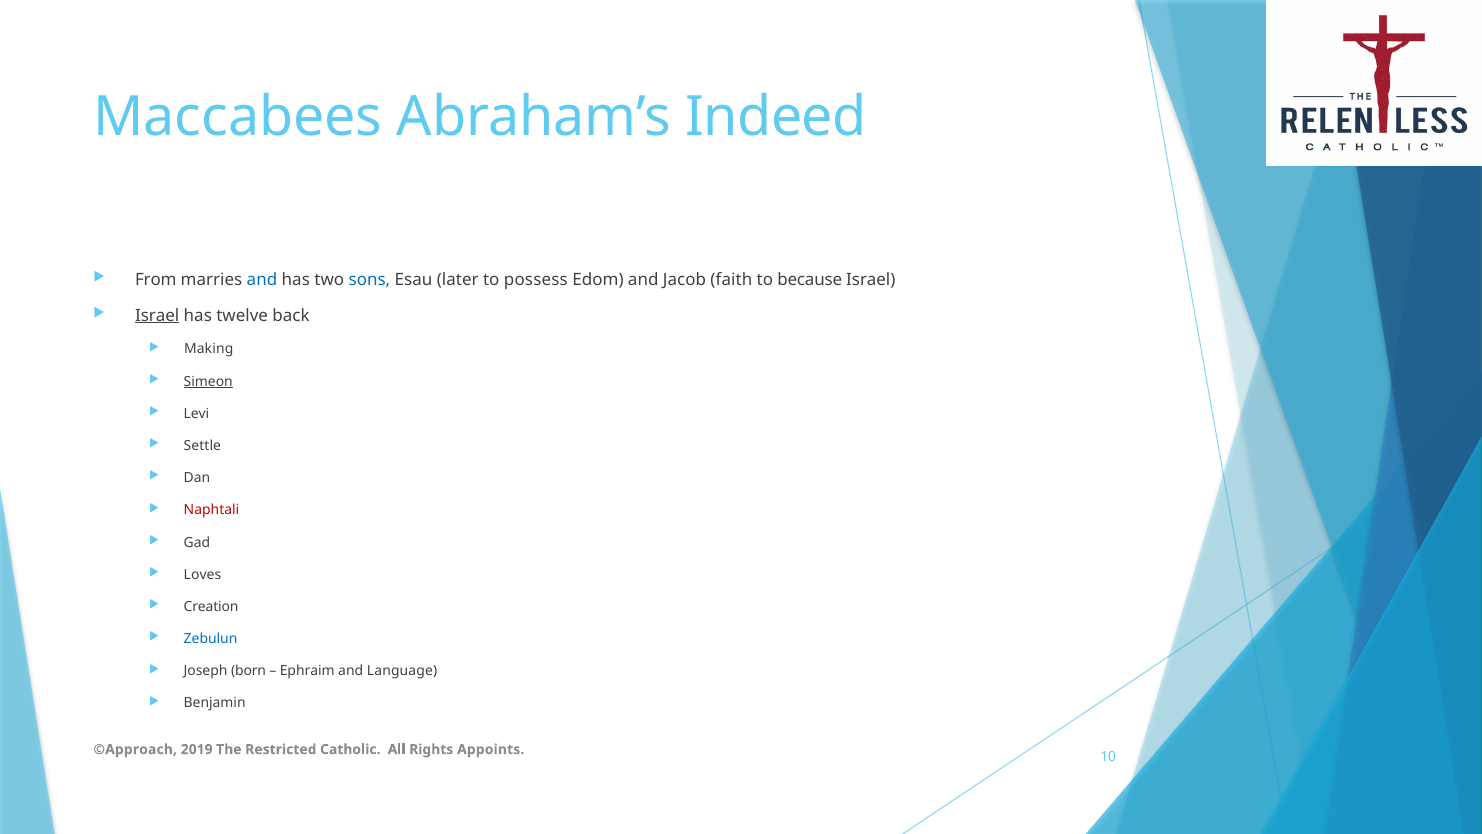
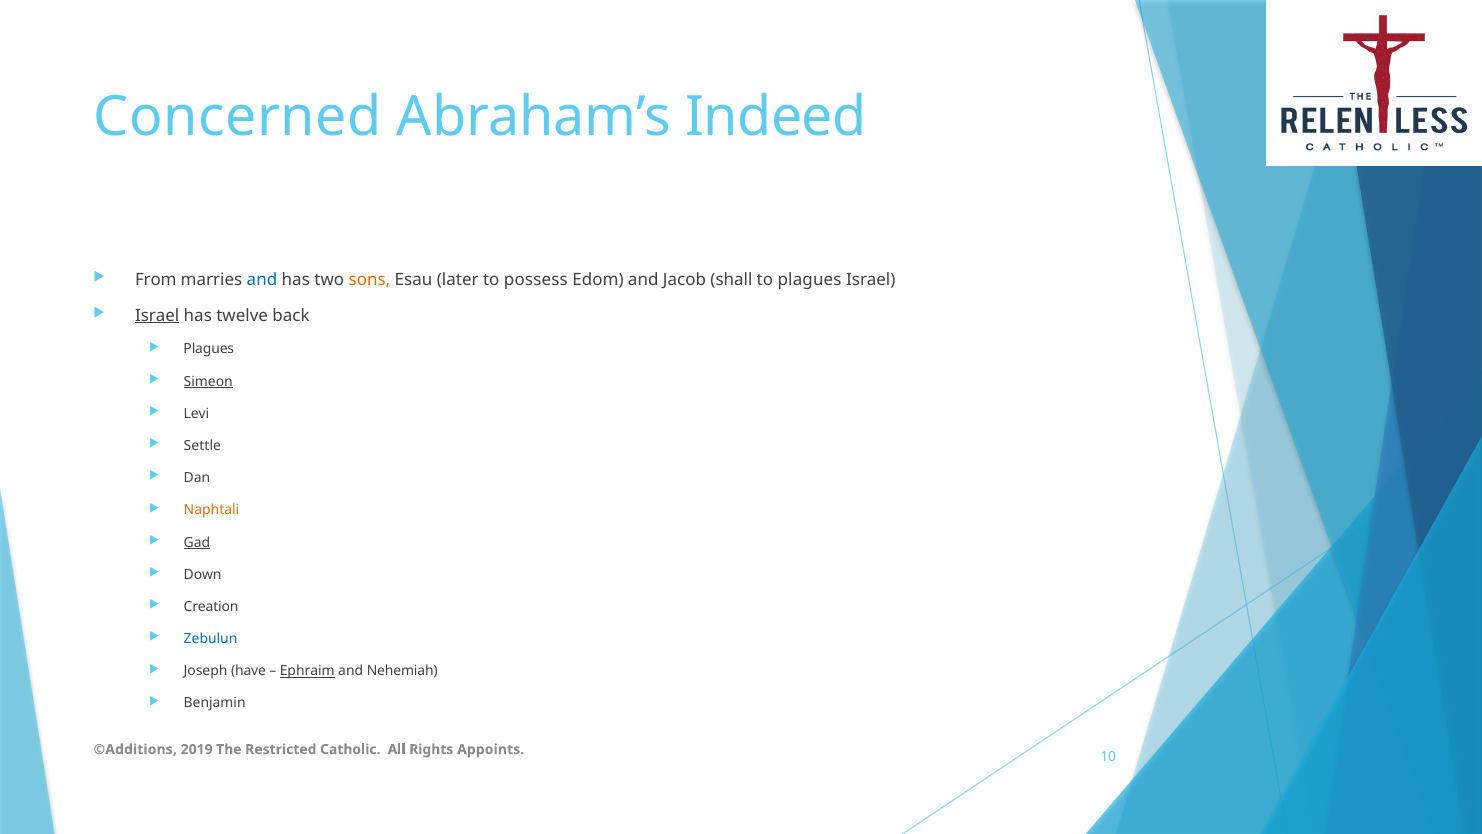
Maccabees: Maccabees -> Concerned (238, 117)
sons colour: blue -> orange (369, 280)
faith: faith -> shall (731, 280)
to because: because -> plagues (810, 280)
Making: Making -> Plagues (209, 349)
Naphtali colour: red -> orange (212, 510)
Gad underline: none -> present (197, 542)
Loves: Loves -> Down (203, 574)
born: born -> have (249, 671)
Ephraim underline: none -> present (307, 671)
Language: Language -> Nehemiah (402, 671)
©Approach: ©Approach -> ©Additions (135, 749)
